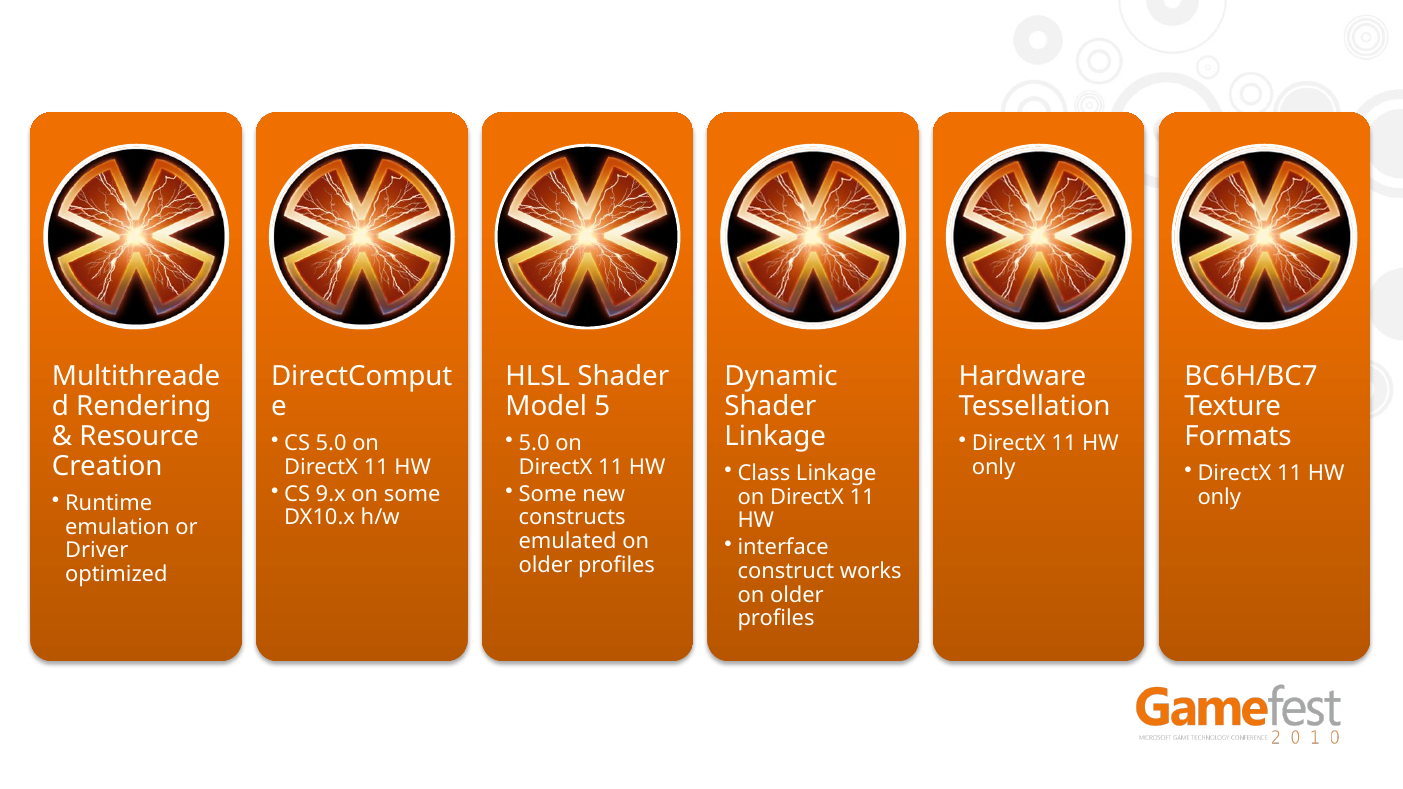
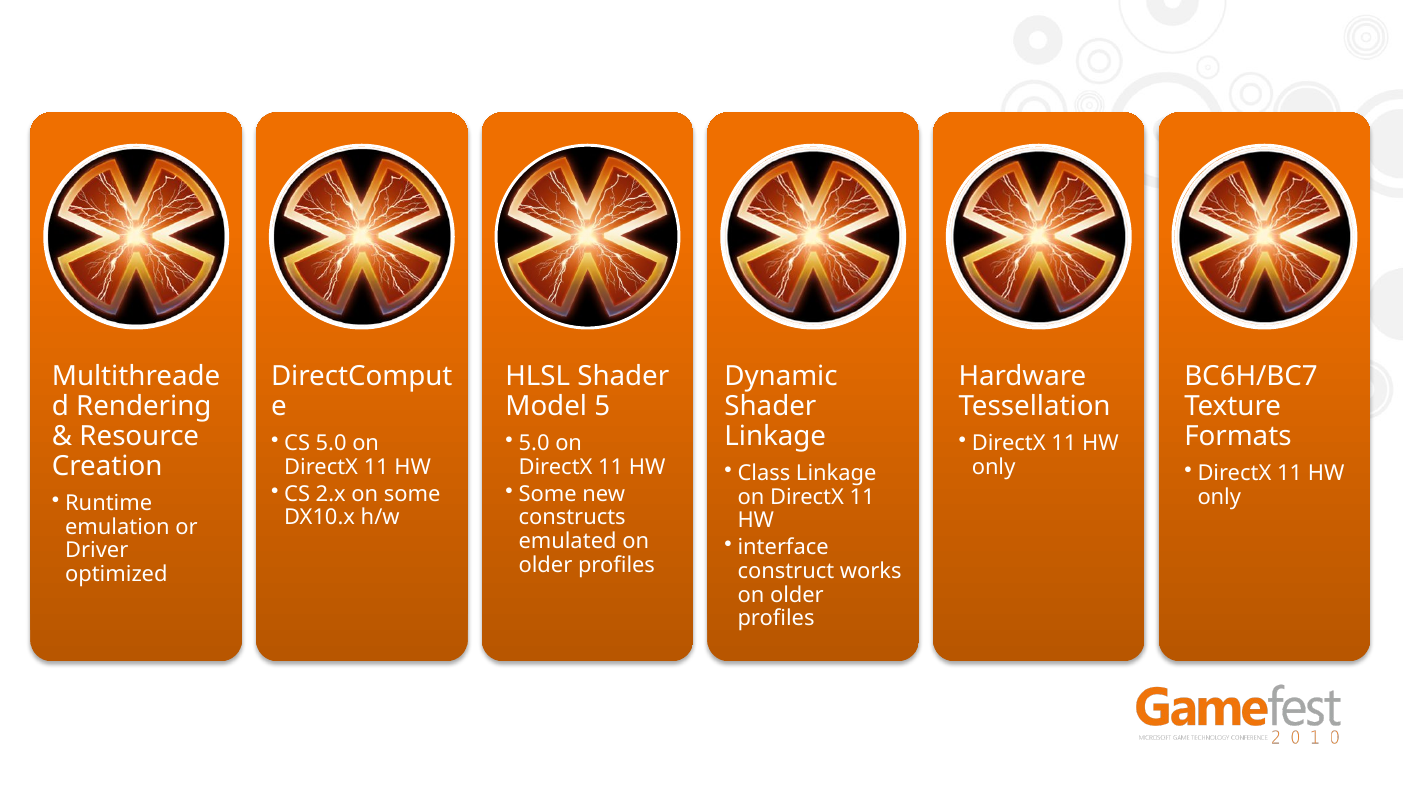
9.x: 9.x -> 2.x (331, 494)
